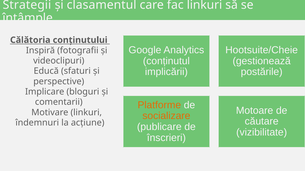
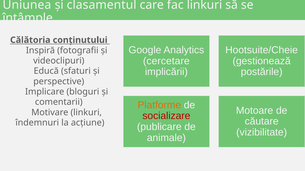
Strategii: Strategii -> Uniunea (27, 5)
conținutul: conținutul -> cercetare (166, 61)
socializare colour: orange -> red (166, 116)
înscrieri: înscrieri -> animale (166, 138)
